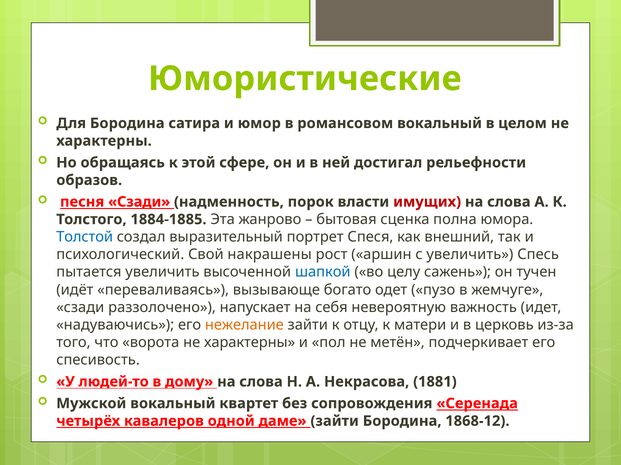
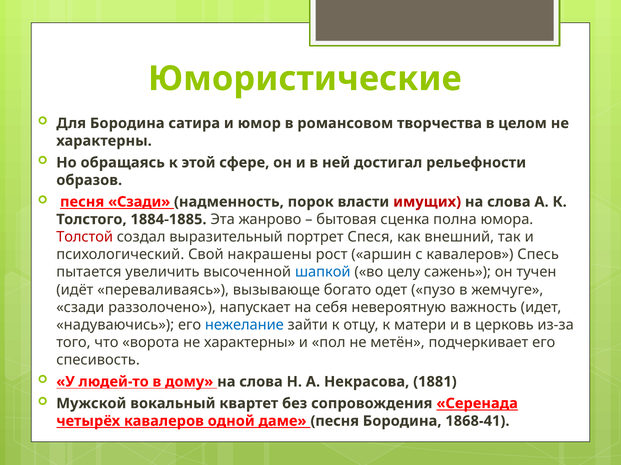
романсовом вокальный: вокальный -> творчества (440, 123)
Толстой colour: blue -> red (85, 237)
с увеличить: увеличить -> кавалеров (470, 255)
нежелание colour: orange -> blue (244, 325)
даме зайти: зайти -> песня (335, 422)
1868-12: 1868-12 -> 1868-41 (477, 422)
